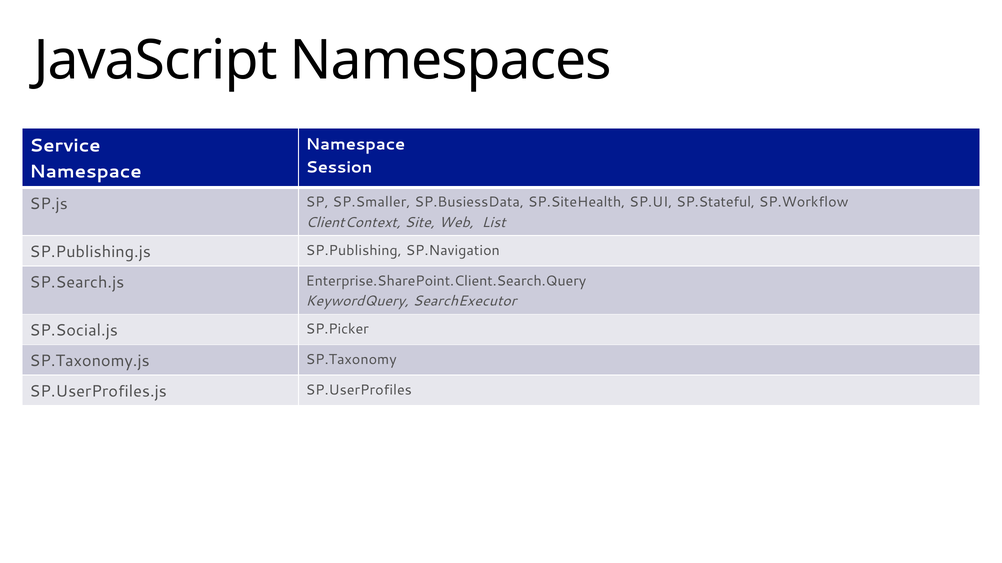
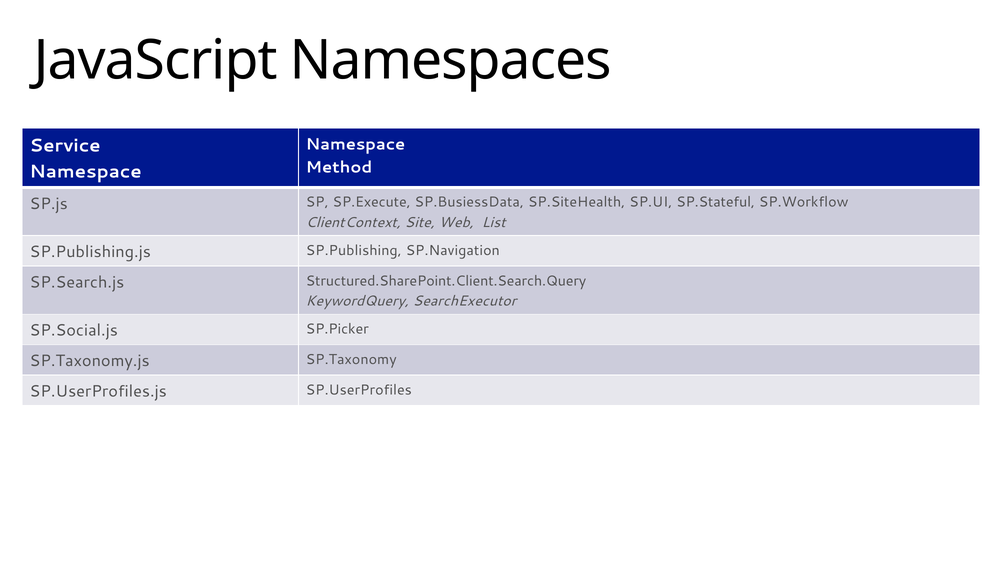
Session: Session -> Method (339, 167)
SP.Smaller: SP.Smaller -> SP.Execute (372, 202)
Enterprise.SharePoint.Client.Search.Query: Enterprise.SharePoint.Client.Search.Query -> Structured.SharePoint.Client.Search.Query (446, 281)
